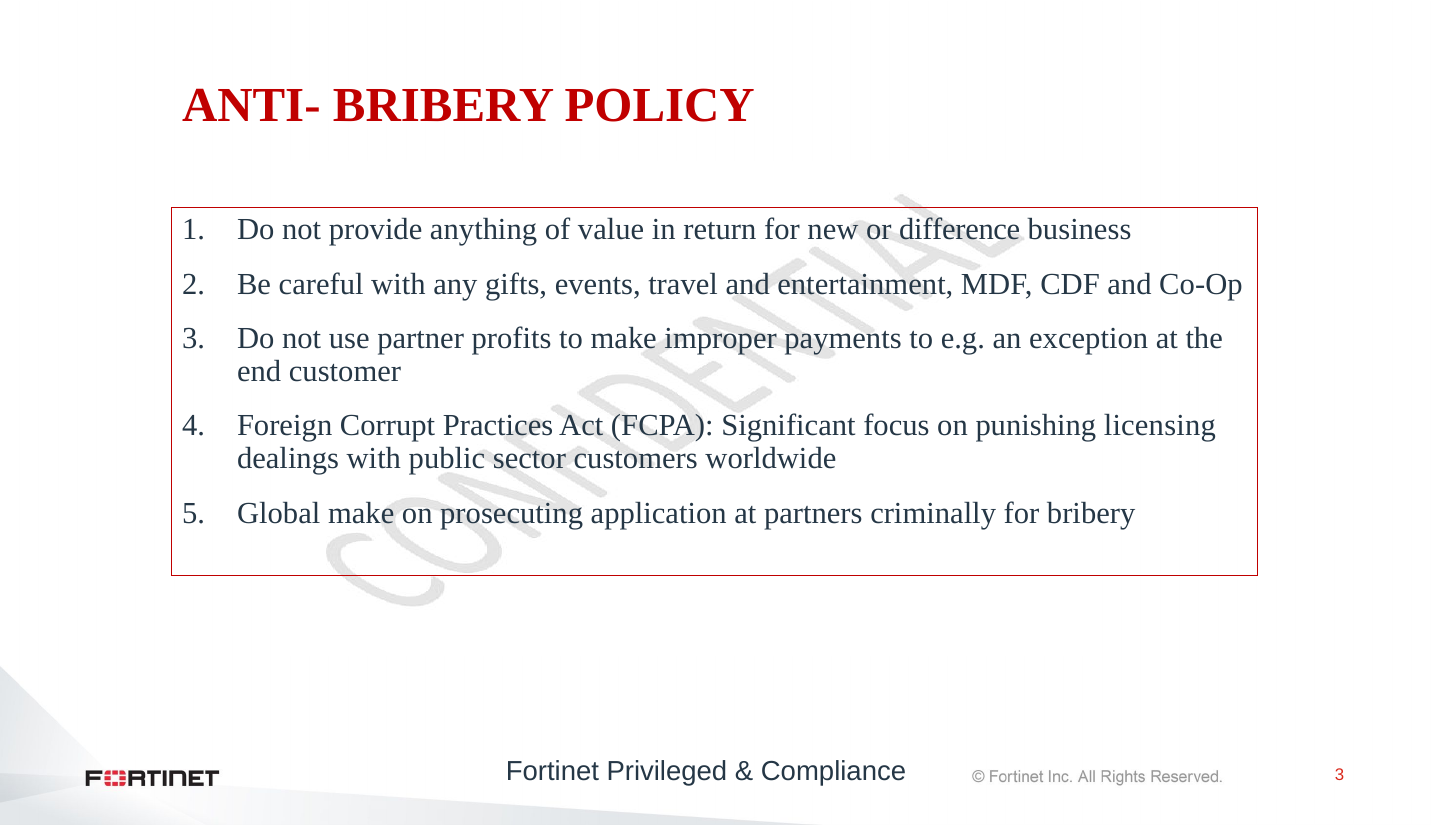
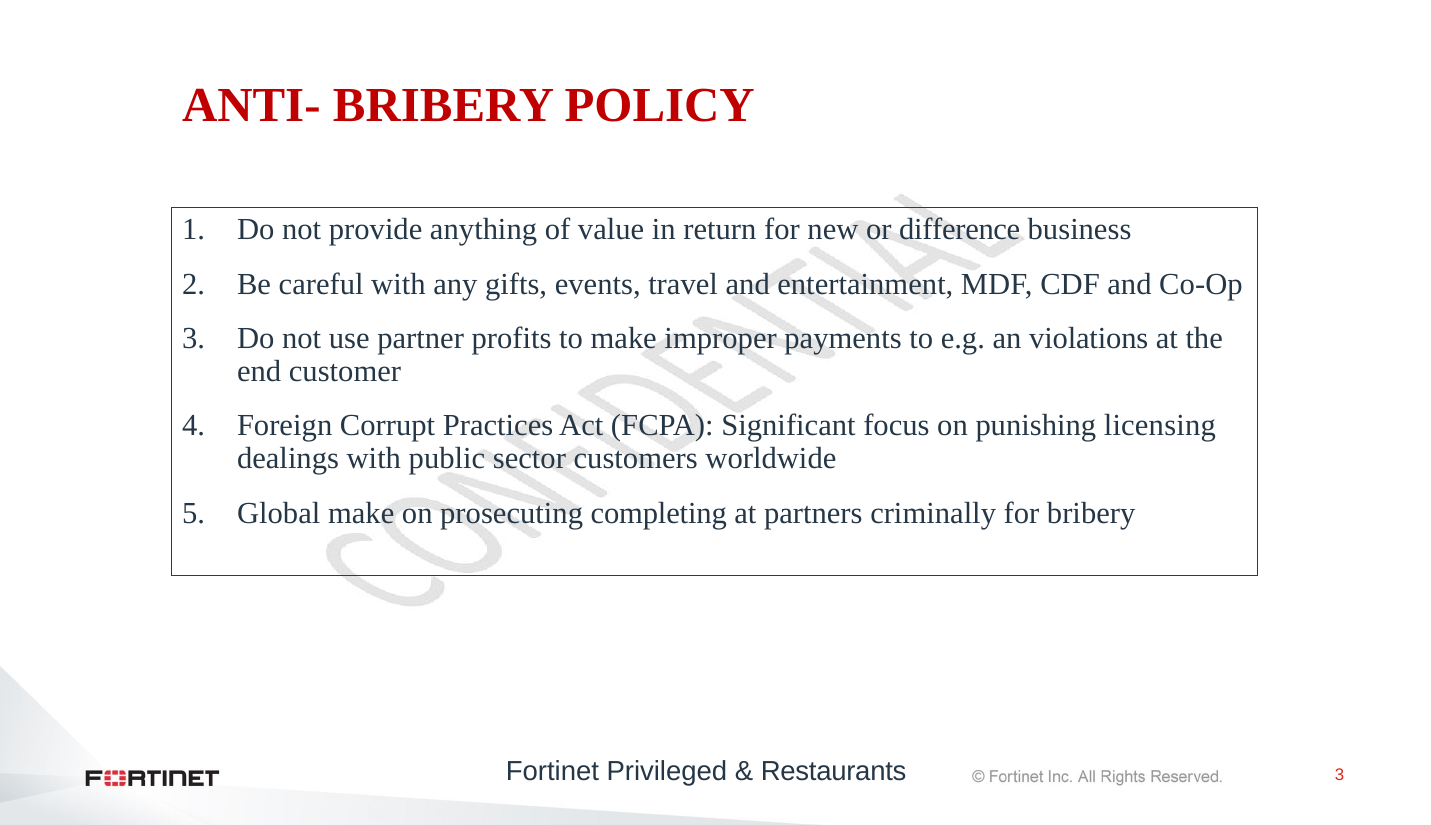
exception: exception -> violations (1089, 339)
application: application -> completing (659, 513)
Compliance: Compliance -> Restaurants (834, 772)
